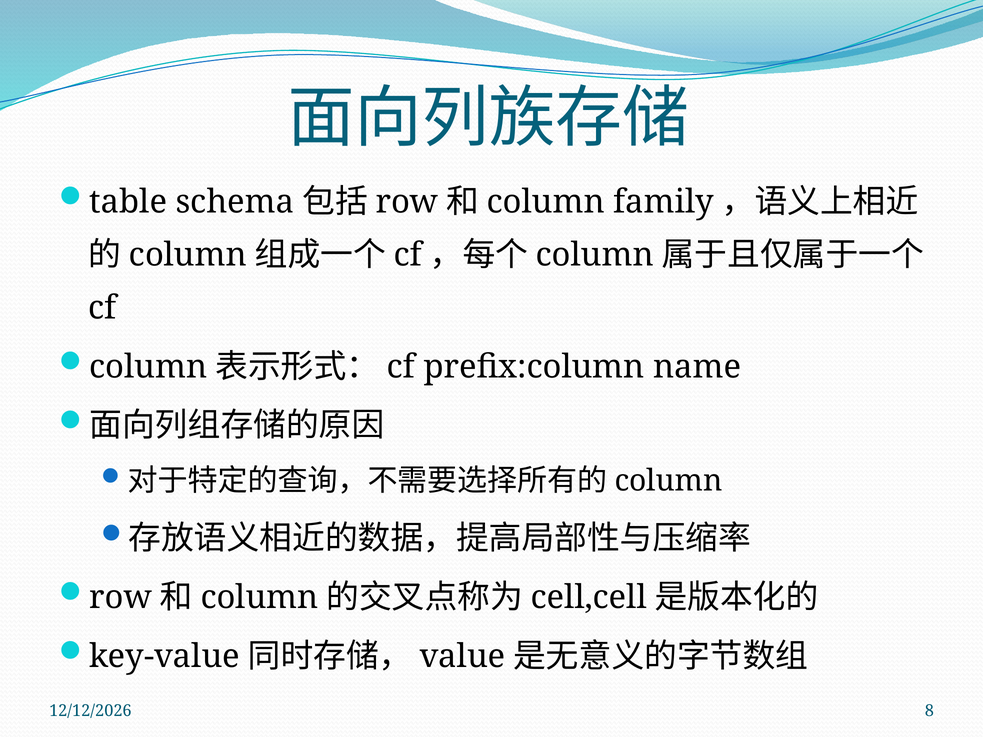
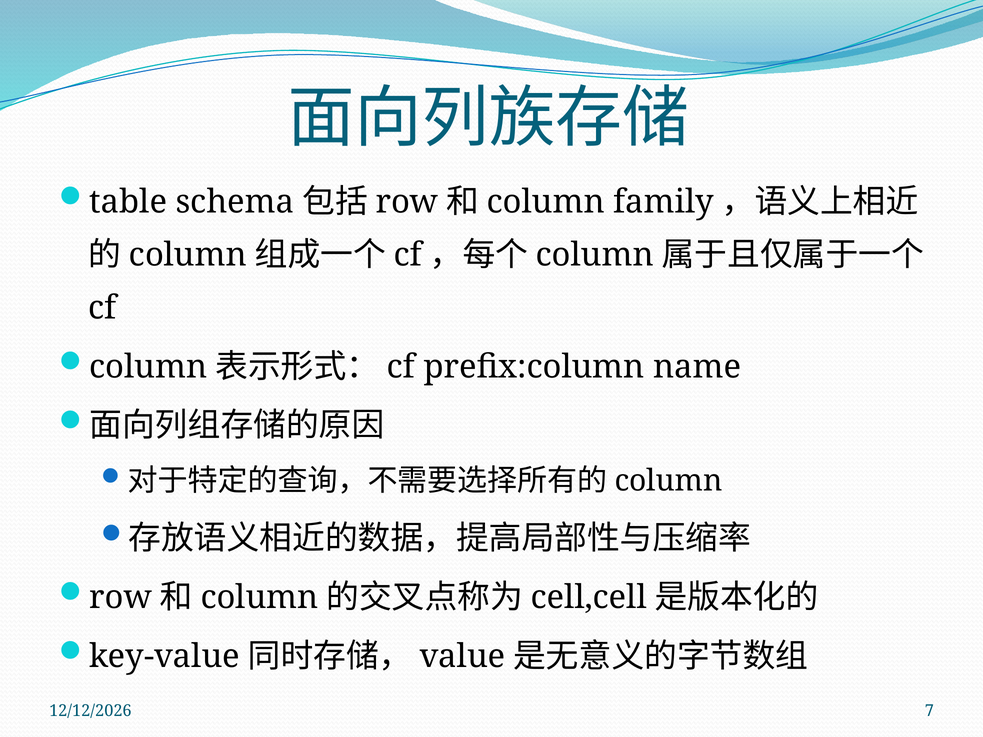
8: 8 -> 7 (929, 711)
